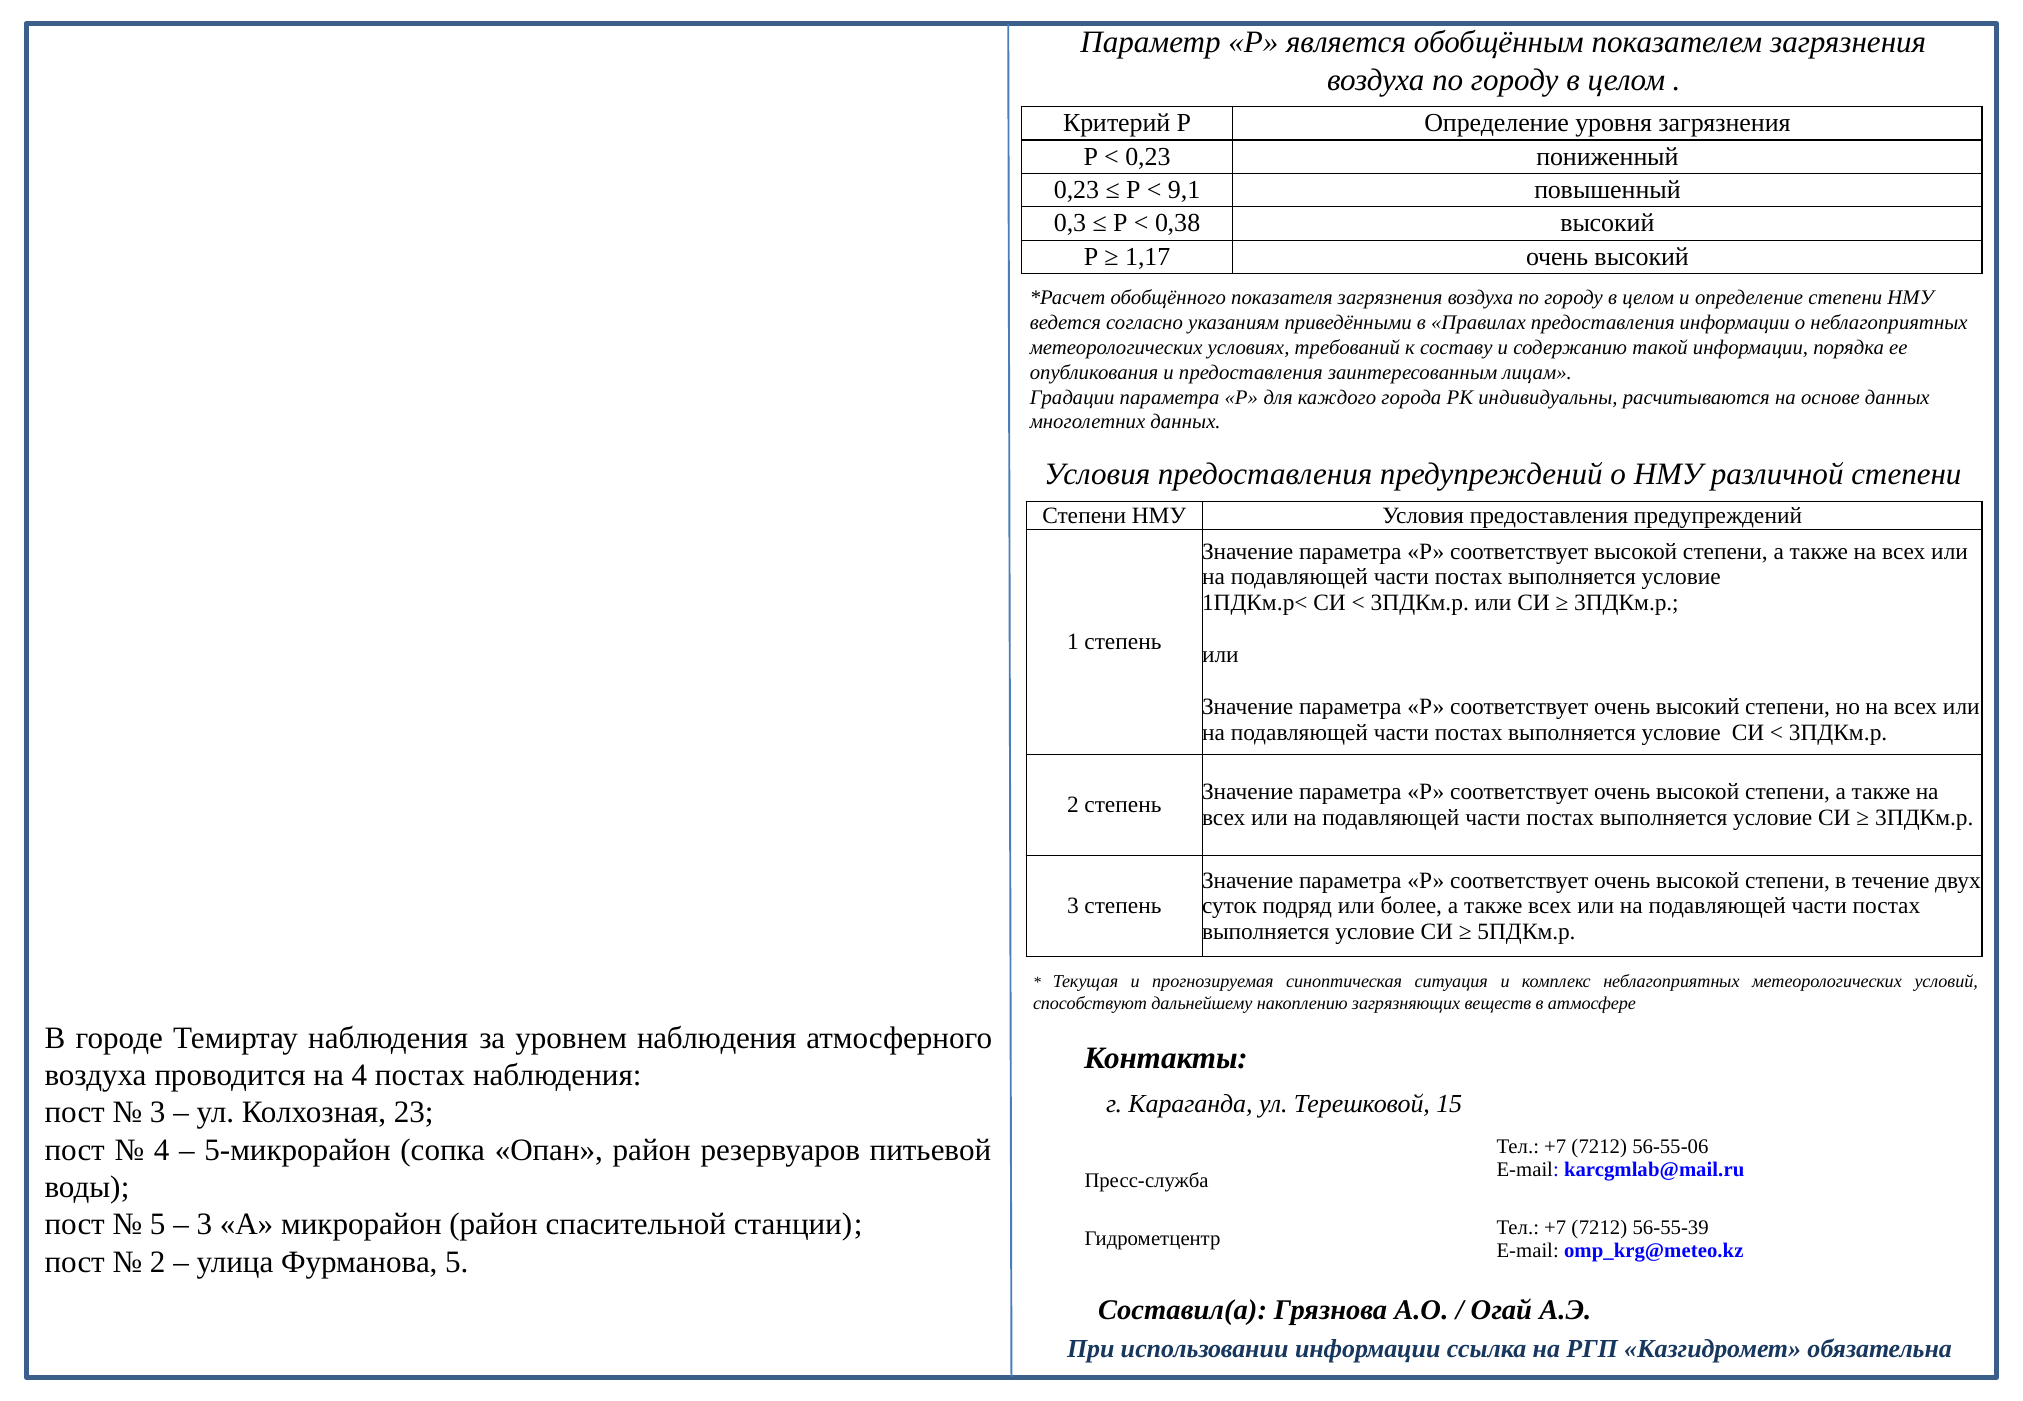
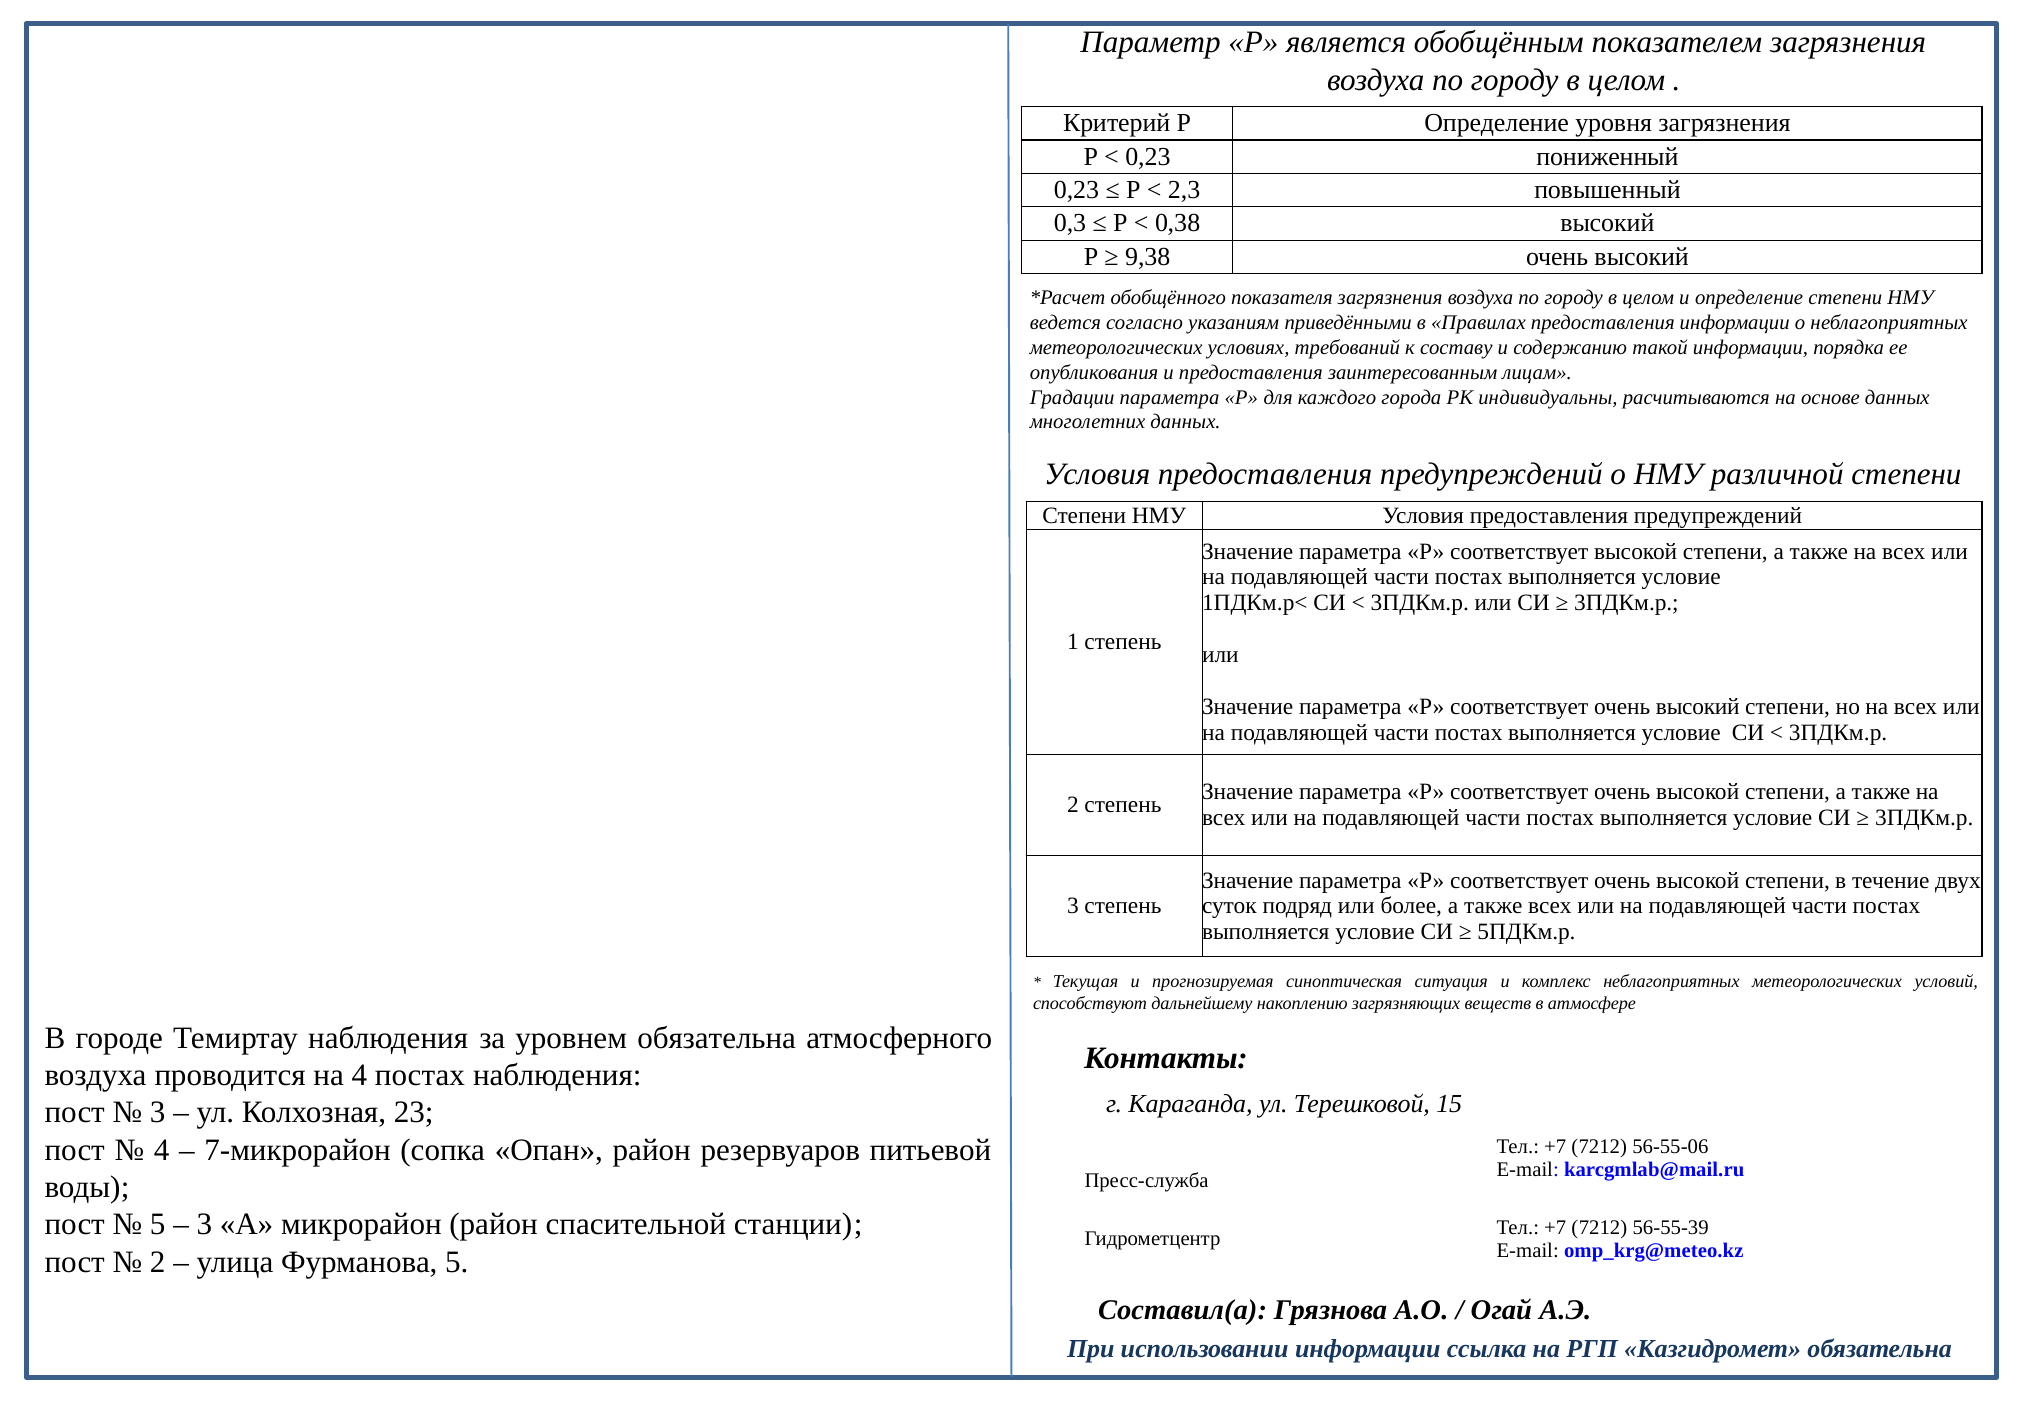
9,1: 9,1 -> 2,3 (1184, 190)
1,17: 1,17 -> 9,38 (1148, 257)
уровнем наблюдения: наблюдения -> обязательна (717, 1038)
5-микрорайон: 5-микрорайон -> 7-микрорайон (298, 1150)
